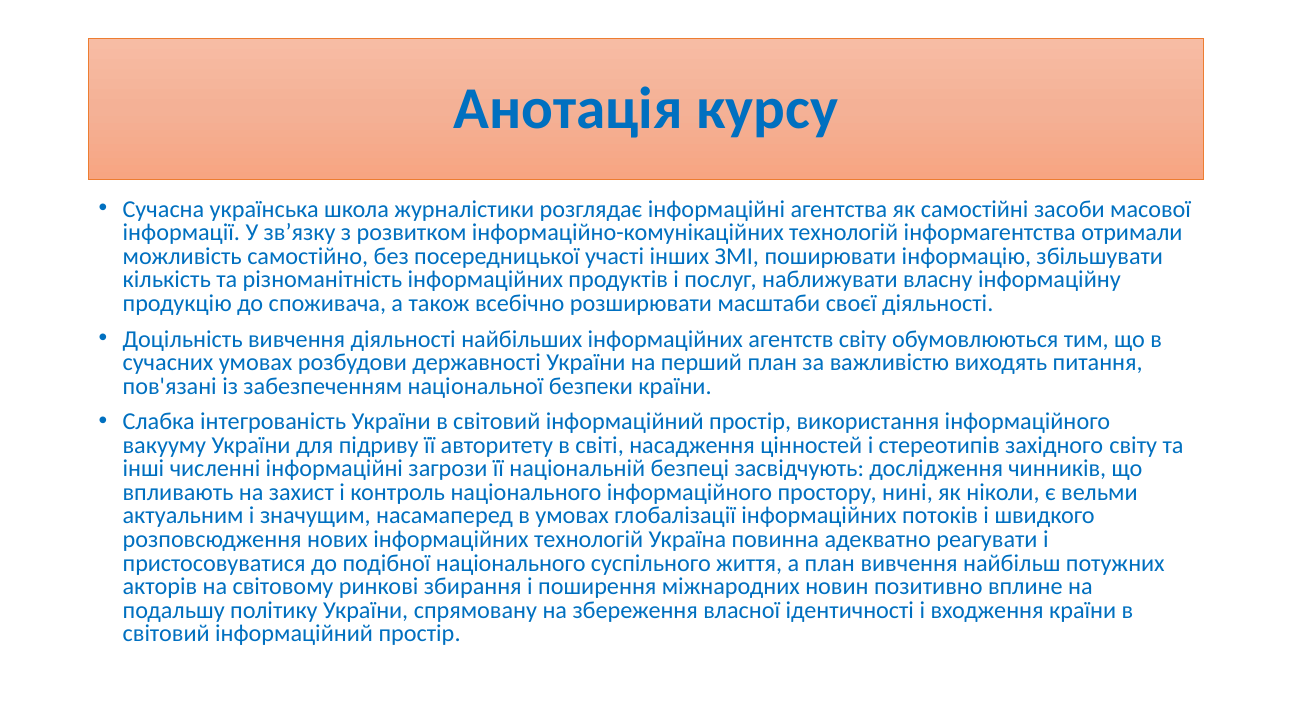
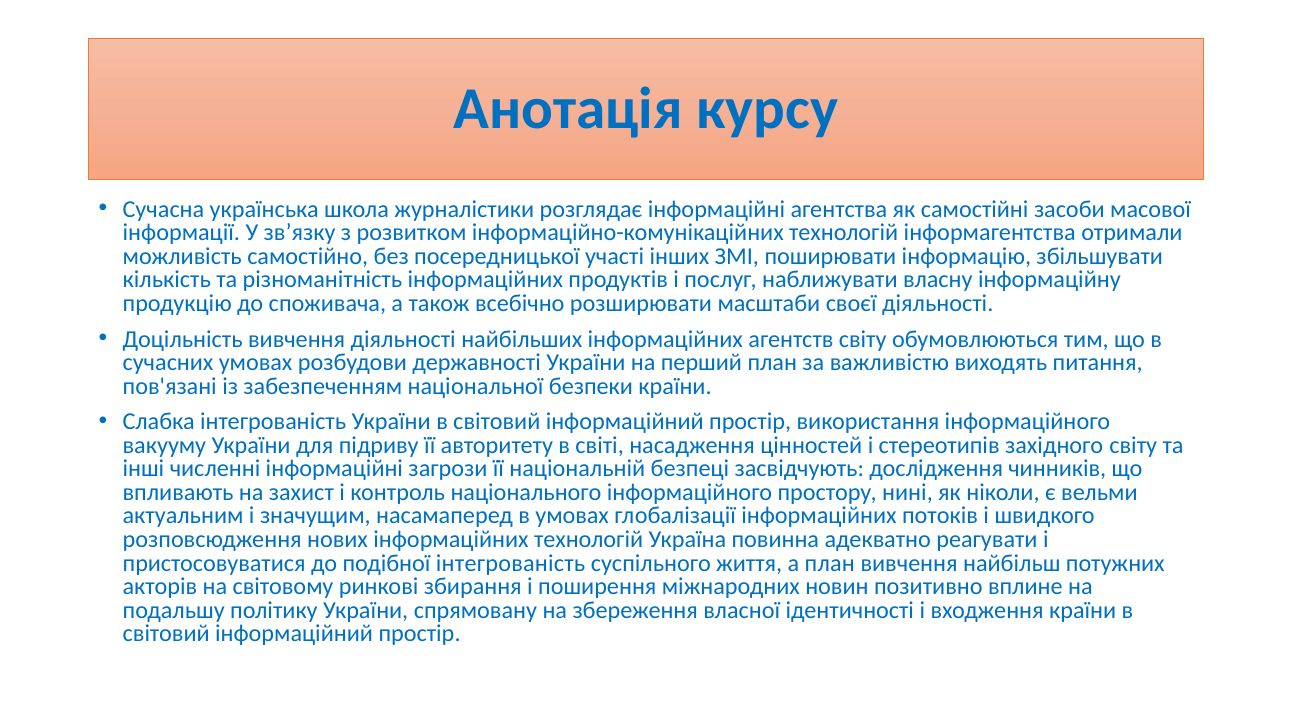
подібної національного: національного -> інтегрованість (511, 563)
